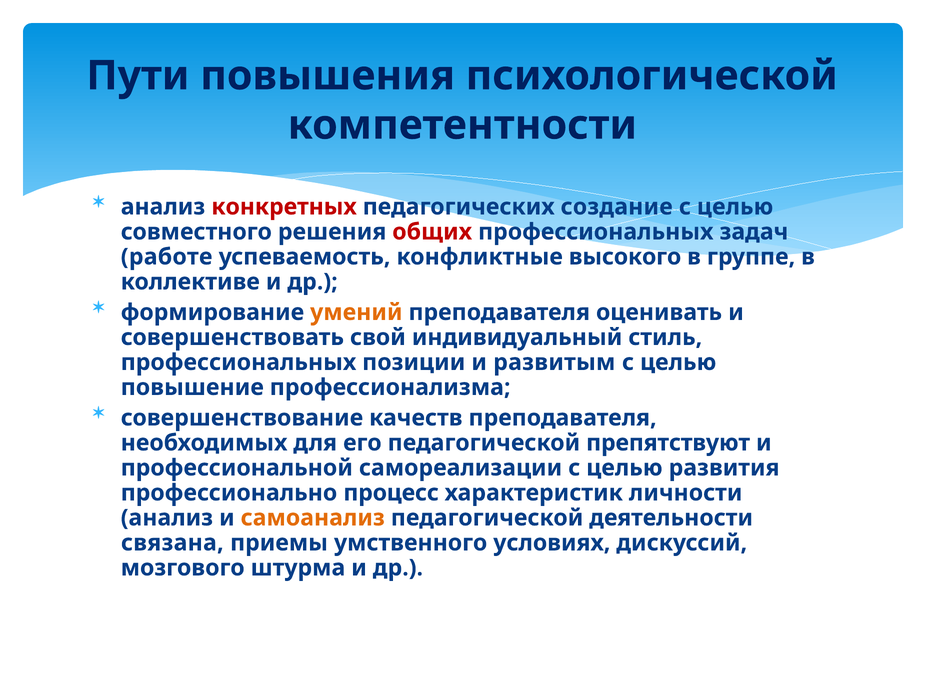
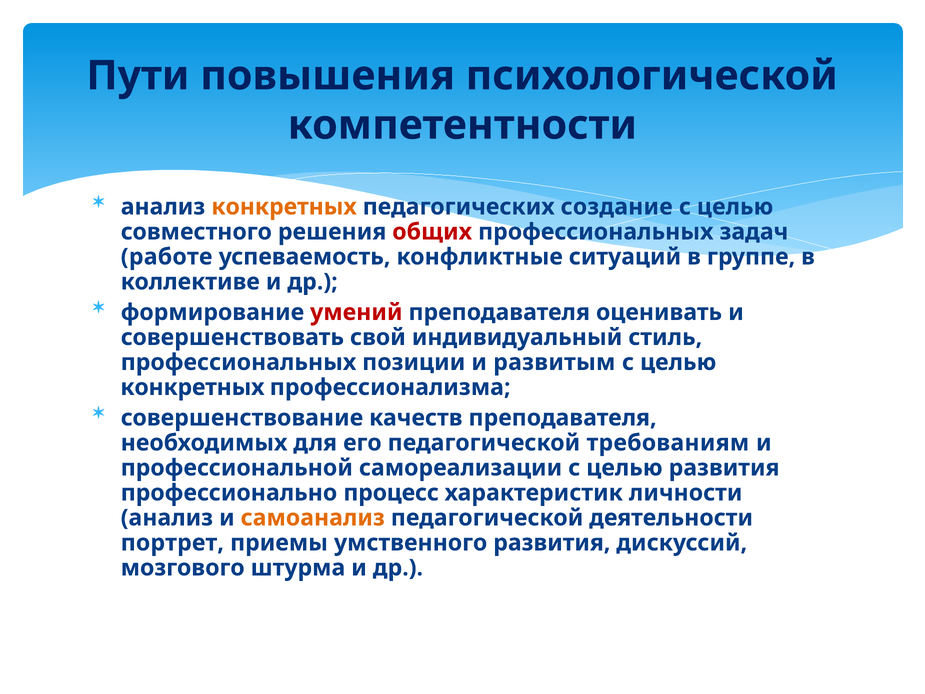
конкретных colour: red -> orange (284, 207)
высокого: высокого -> ситуаций (625, 257)
умений colour: orange -> red (356, 312)
повышение: повышение -> конкретных (192, 387)
препятствуют: препятствуют -> требованиям (668, 443)
связана: связана -> портрет (172, 543)
умственного условиях: условиях -> развития (552, 543)
